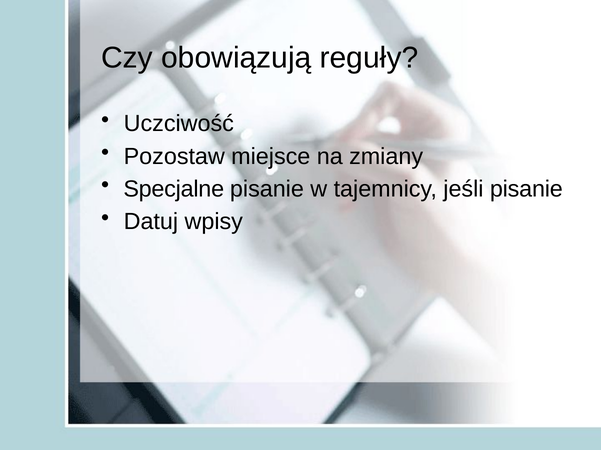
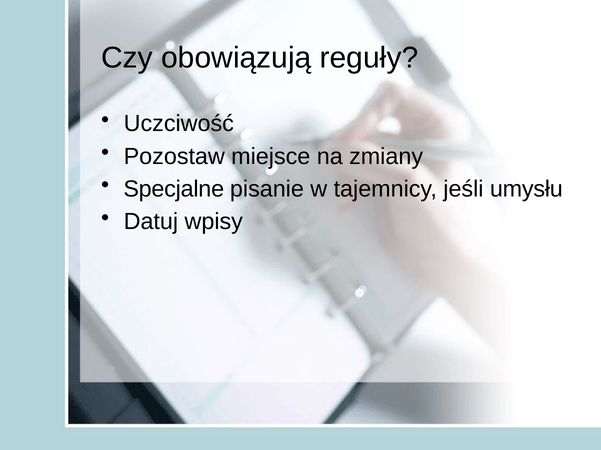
jeśli pisanie: pisanie -> umysłu (526, 189)
